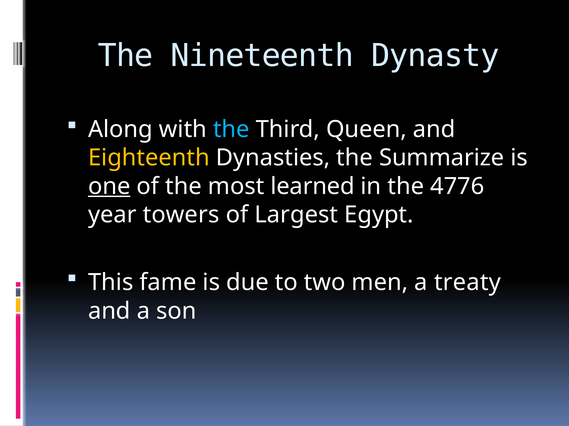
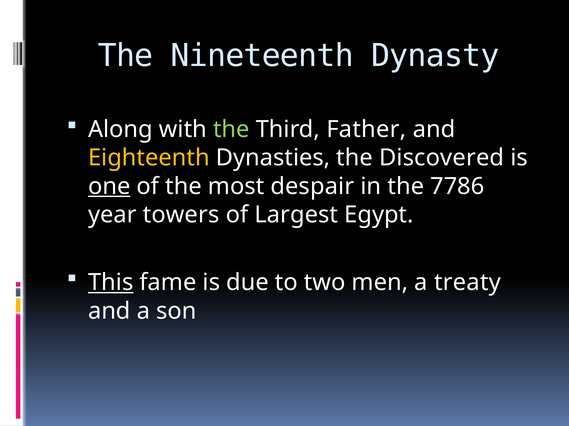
the colour: light blue -> light green (231, 130)
Queen: Queen -> Father (366, 130)
Summarize: Summarize -> Discovered (442, 158)
learned: learned -> despair (312, 187)
4776: 4776 -> 7786 (457, 187)
This underline: none -> present (111, 283)
